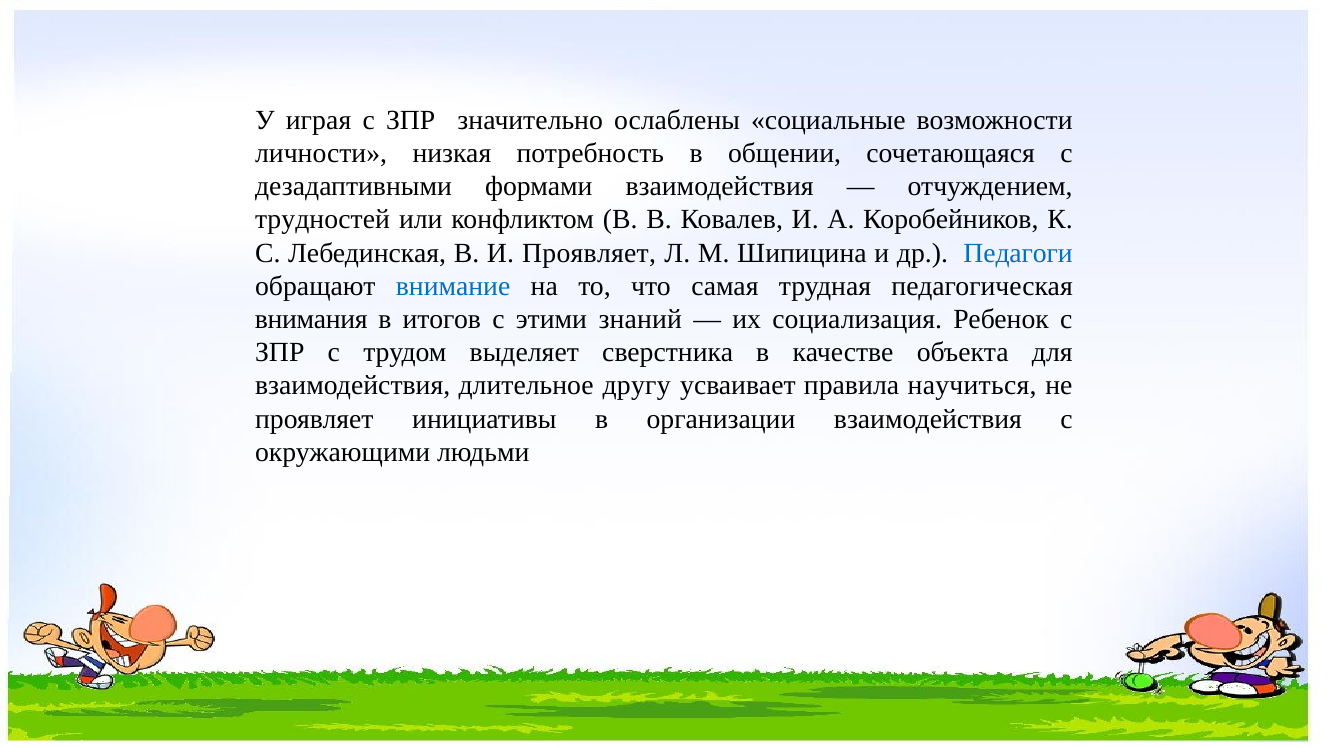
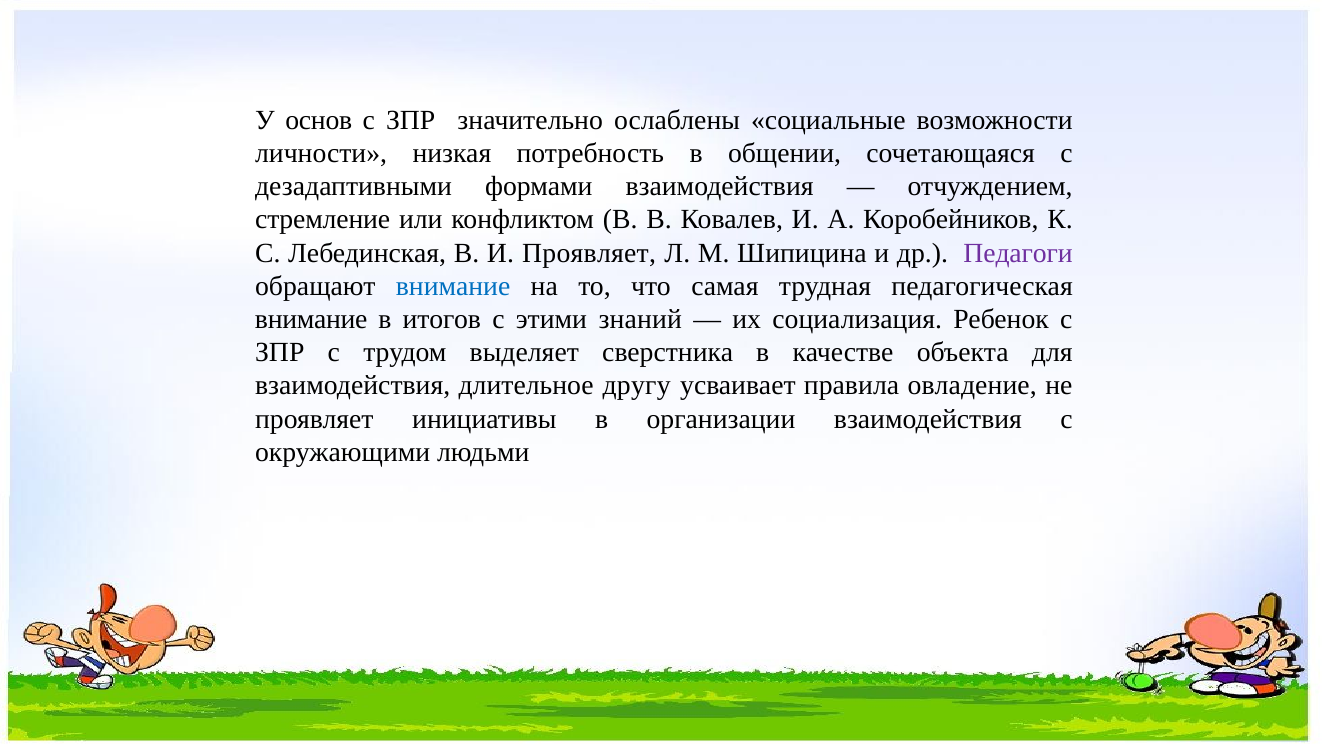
играя: играя -> основ (319, 120)
трудностей: трудностей -> стремление (323, 220)
Педагоги colour: blue -> purple (1018, 253)
внимания: внимания -> внимание (311, 320)
научиться: научиться -> овладение (972, 386)
